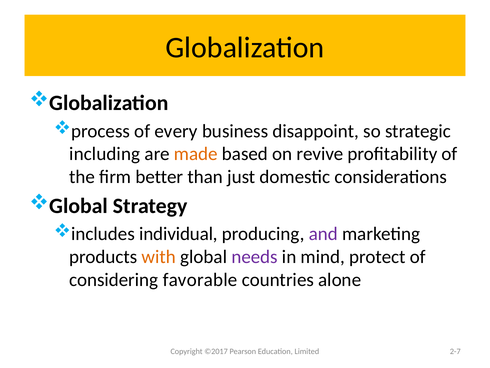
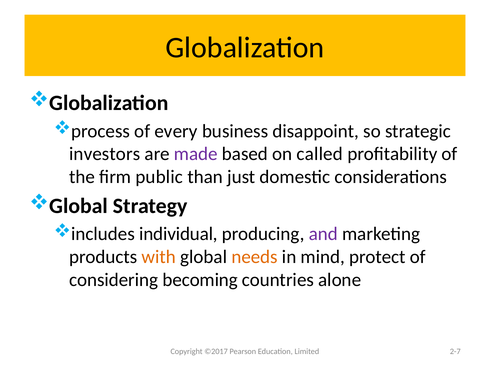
including: including -> investors (105, 154)
made colour: orange -> purple (196, 154)
revive: revive -> called (320, 154)
better: better -> public (159, 177)
needs colour: purple -> orange (255, 257)
favorable: favorable -> becoming (200, 279)
